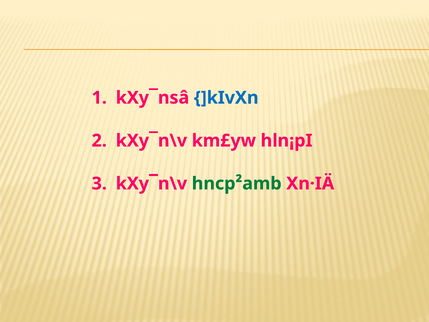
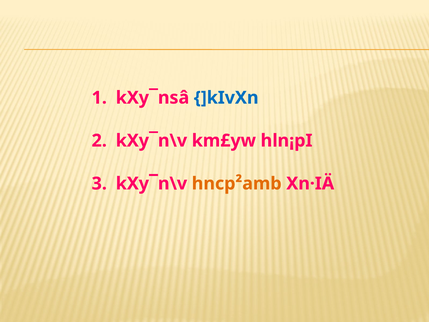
hncp²amb colour: green -> orange (237, 183)
